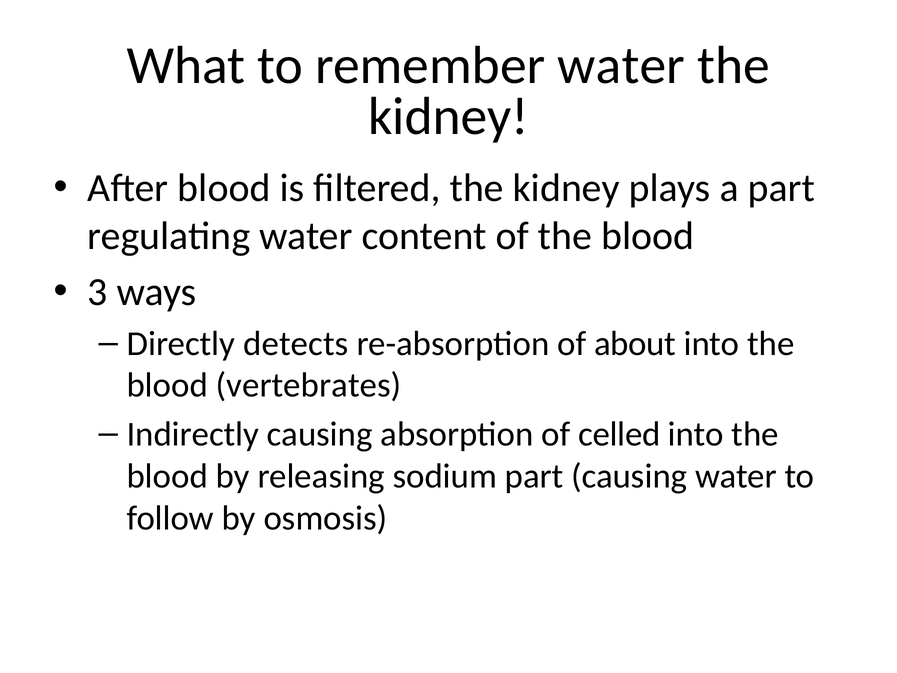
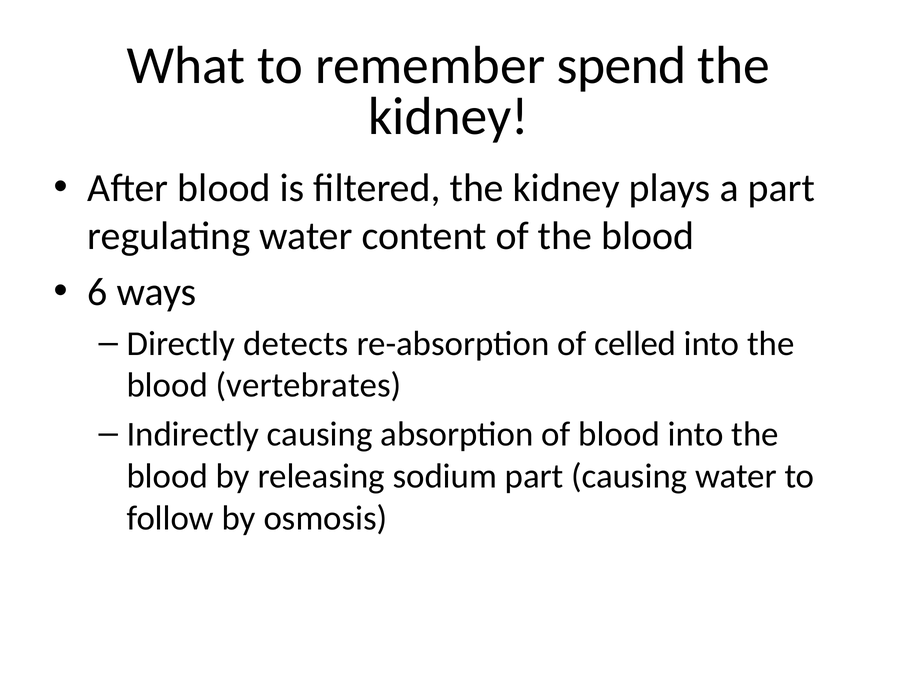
remember water: water -> spend (622, 65)
3: 3 -> 6 (98, 292)
about: about -> celled (635, 343)
of celled: celled -> blood (619, 434)
